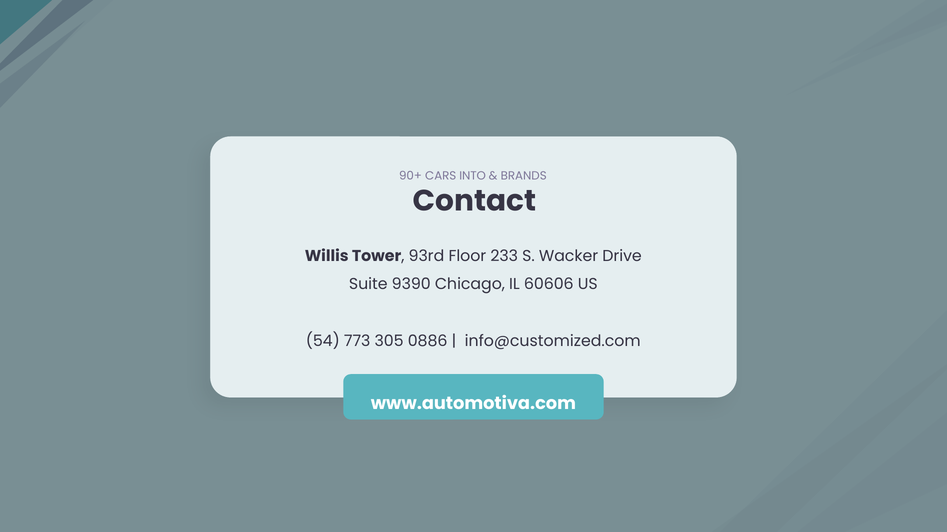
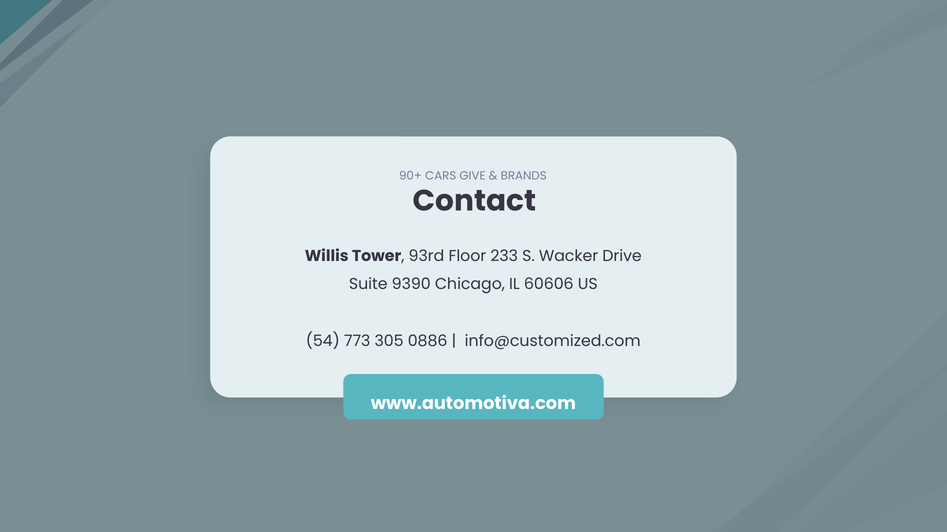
INTO: INTO -> GIVE (472, 176)
